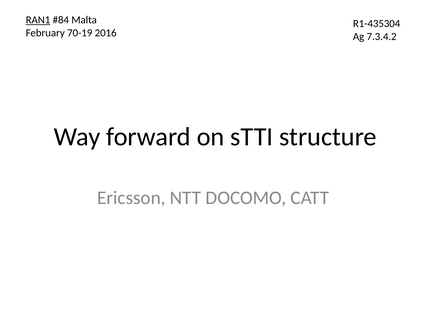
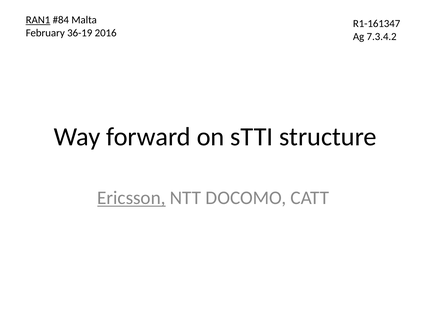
R1-435304: R1-435304 -> R1-161347 (377, 24)
70-19: 70-19 -> 36-19 (80, 33)
Ericsson underline: none -> present (131, 198)
